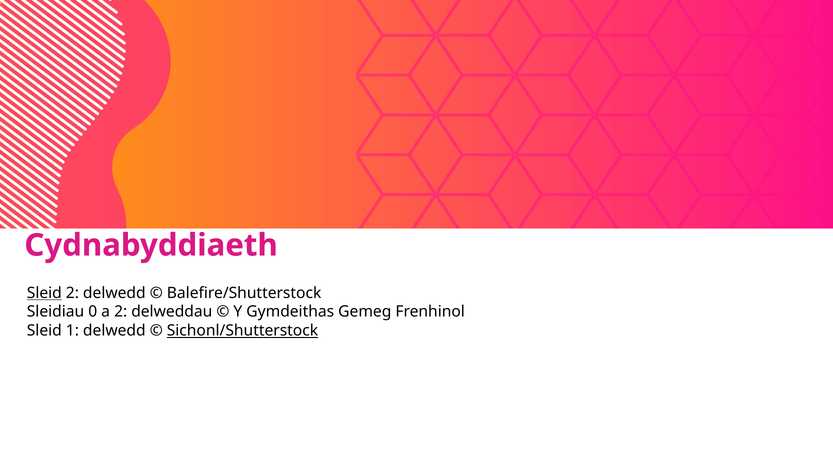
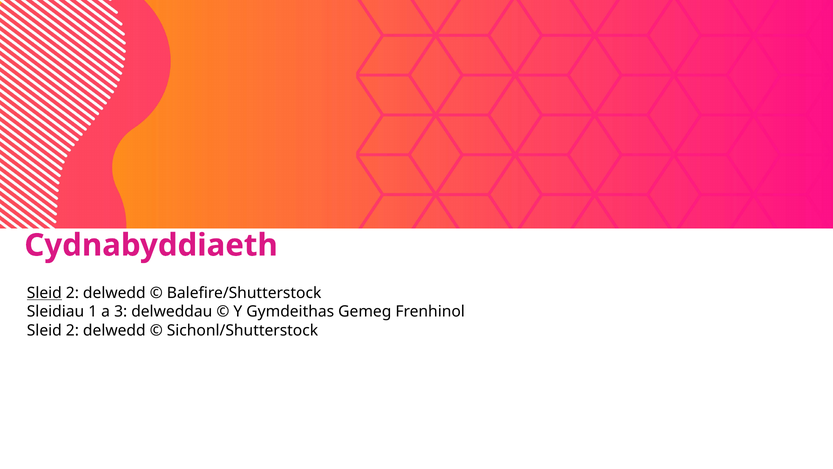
0: 0 -> 1 (93, 312)
a 2: 2 -> 3 (121, 312)
1: 1 -> 2 (72, 330)
Sichonl/Shutterstock underline: present -> none (242, 330)
